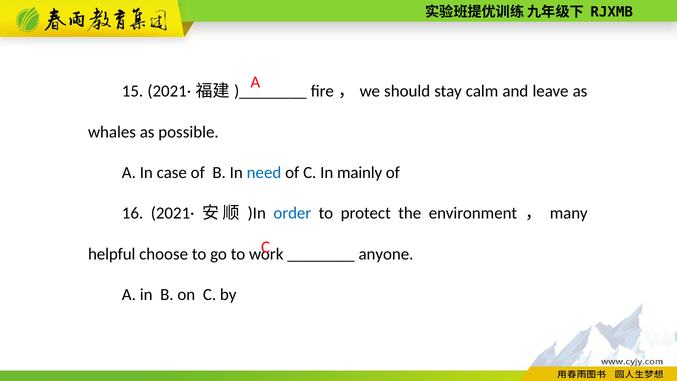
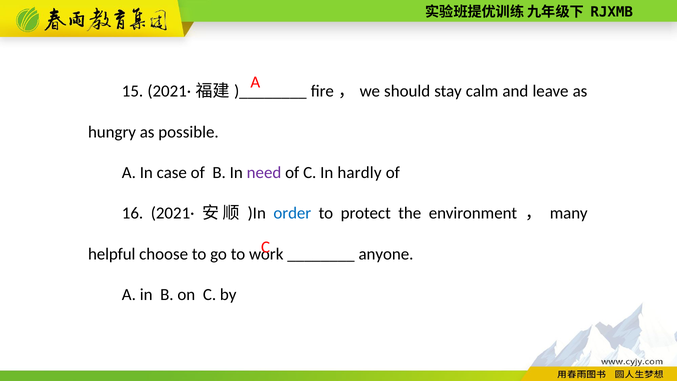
whales: whales -> hungry (112, 132)
need colour: blue -> purple (264, 173)
mainly: mainly -> hardly (359, 173)
